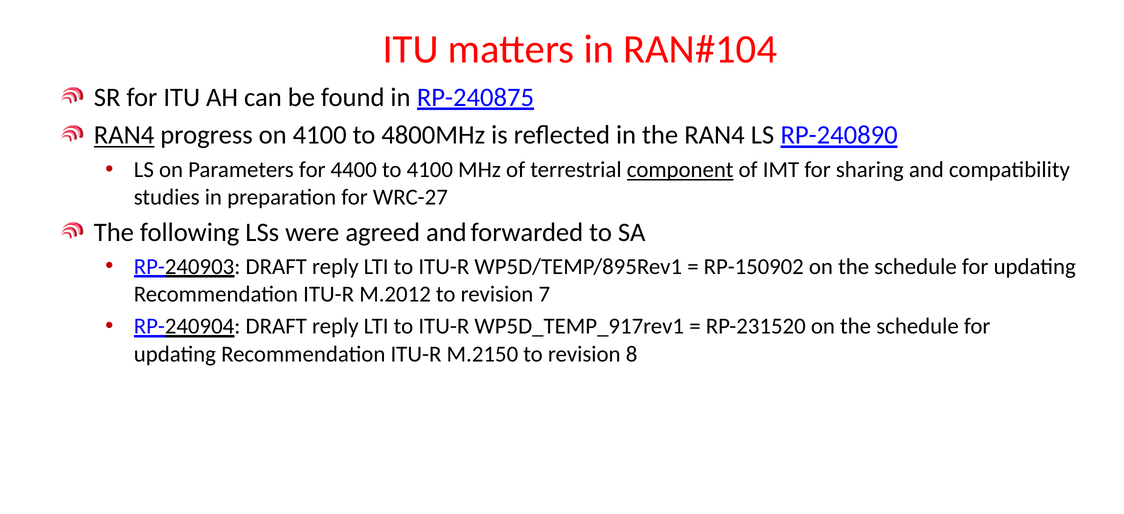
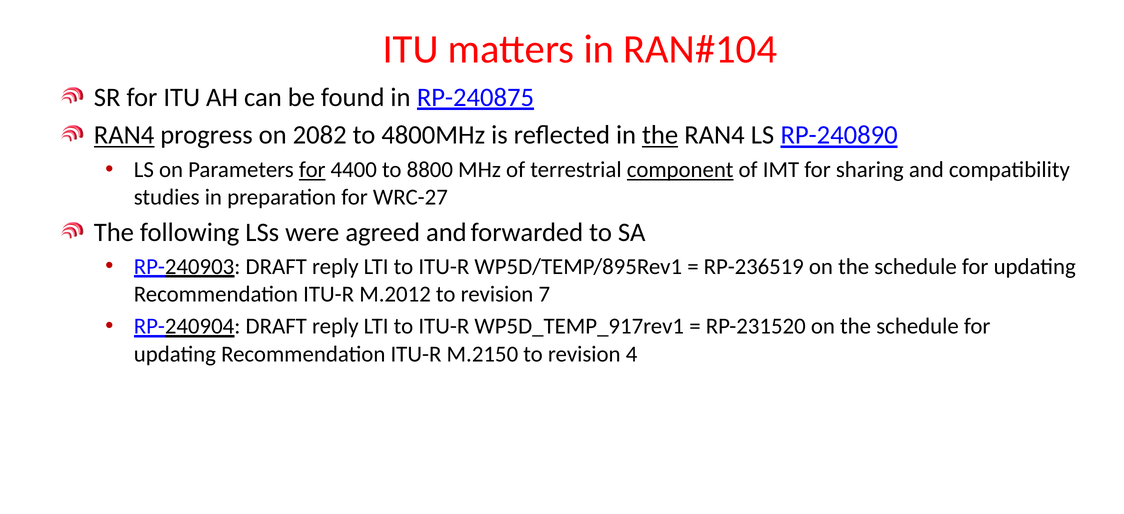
on 4100: 4100 -> 2082 (320, 135)
the underline: none -> present (660, 135)
for underline: none -> present (312, 170)
to 4100: 4100 -> 8800 (430, 170)
RP-150902: RP-150902 -> RP-236519 (754, 267)
8: 8 -> 4 (632, 354)
